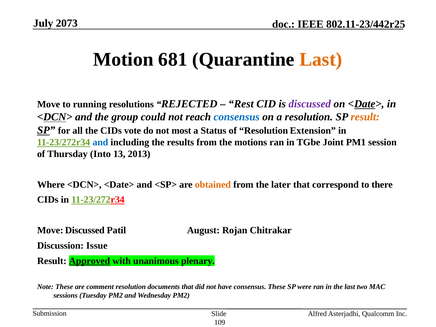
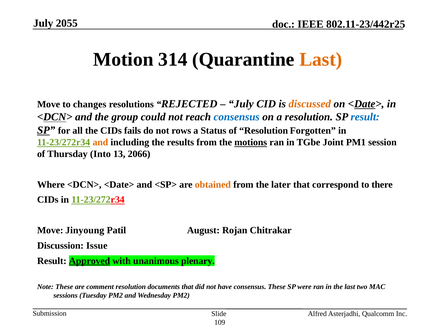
2073: 2073 -> 2055 (67, 23)
681: 681 -> 314 (173, 59)
running: running -> changes (90, 104)
Rest: Rest -> July (241, 104)
discussed colour: purple -> orange (310, 104)
result colour: orange -> blue (365, 117)
vote: vote -> fails (133, 131)
most: most -> rows (181, 131)
Extension: Extension -> Forgotten (313, 131)
and colour: blue -> orange (100, 142)
motions underline: none -> present (251, 142)
2013: 2013 -> 2066 (139, 154)
Move Discussed: Discussed -> Jinyoung (85, 230)
